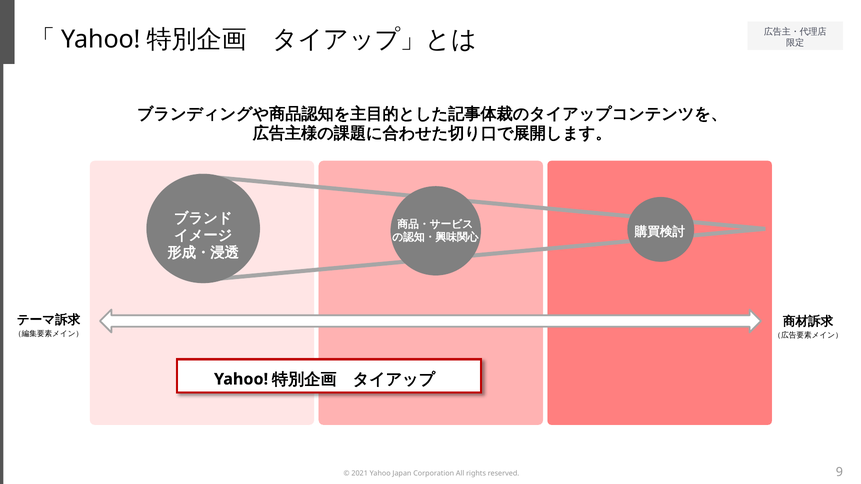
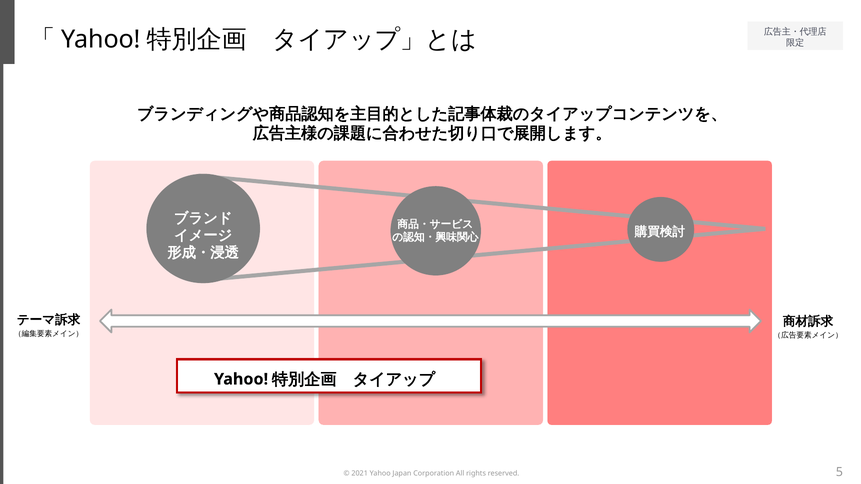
9: 9 -> 5 (839, 472)
